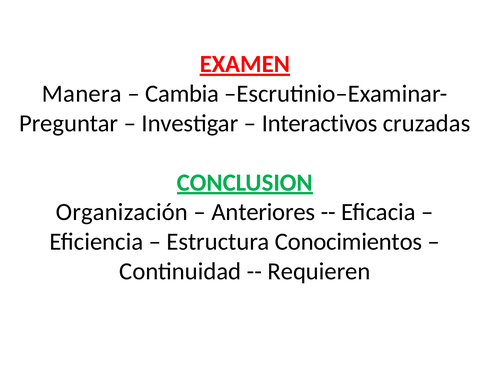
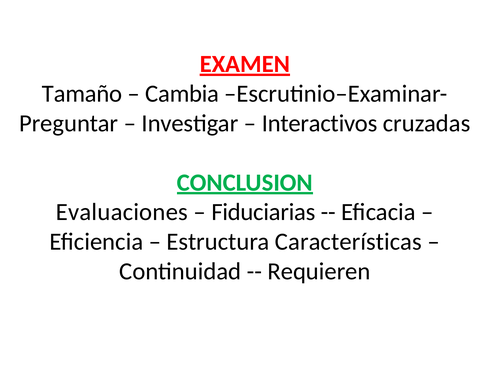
Manera: Manera -> Tamaño (82, 94)
Organización: Organización -> Evaluaciones (122, 212)
Anteriores: Anteriores -> Fiduciarias (263, 212)
Conocimientos: Conocimientos -> Características (348, 242)
